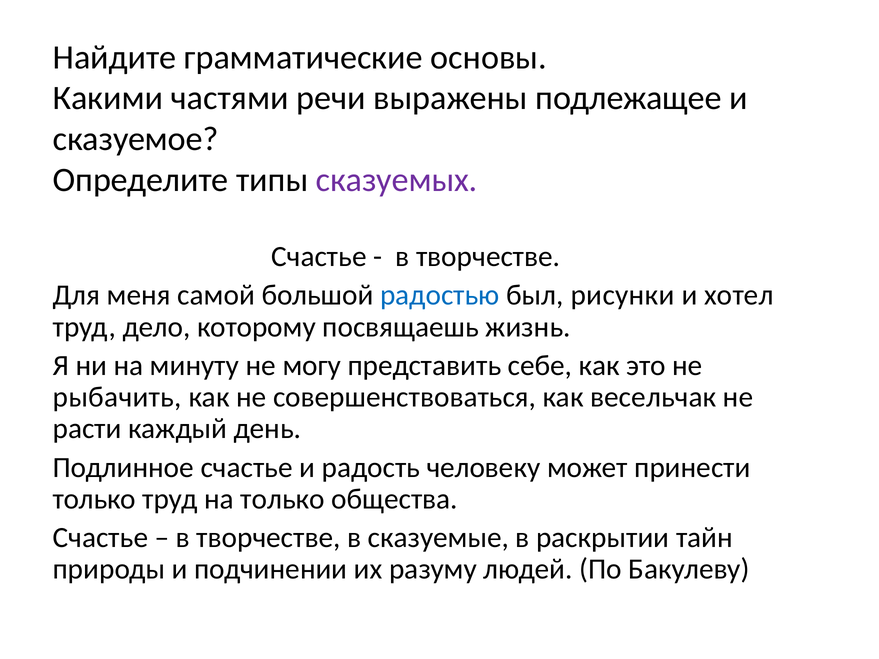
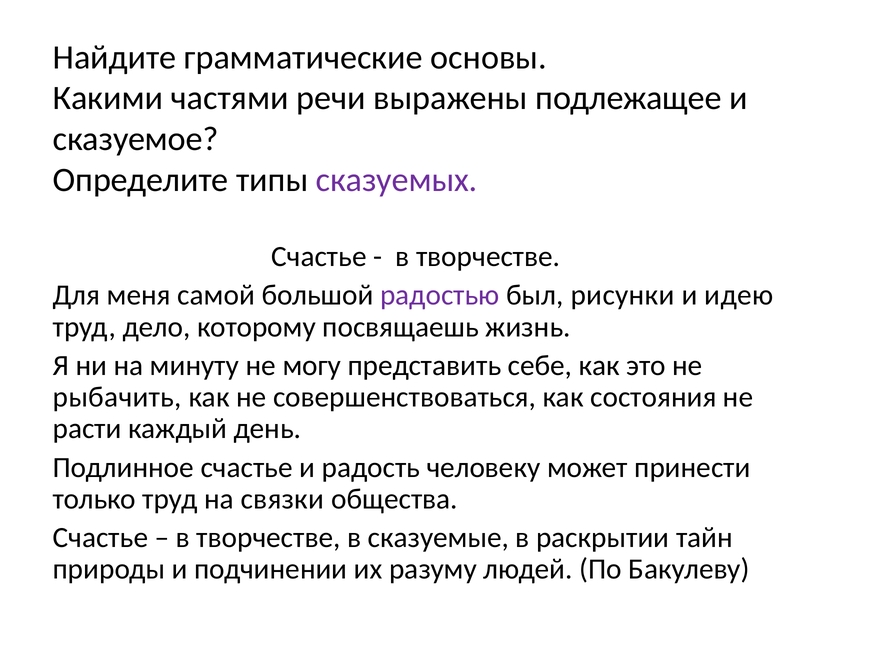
радостью colour: blue -> purple (440, 295)
хотел: хотел -> идею (739, 295)
весельчак: весельчак -> состояния (653, 397)
на только: только -> связки (282, 499)
